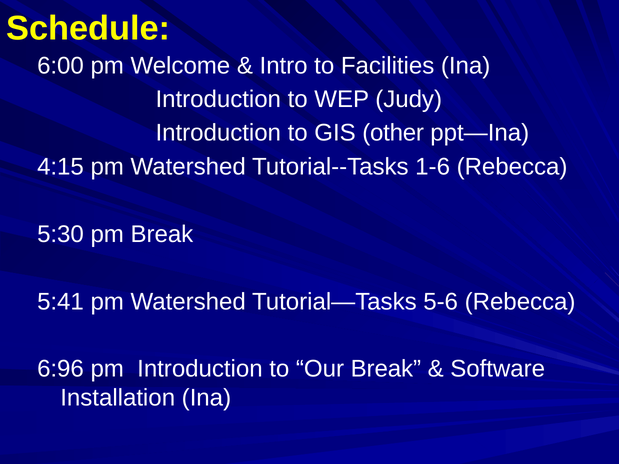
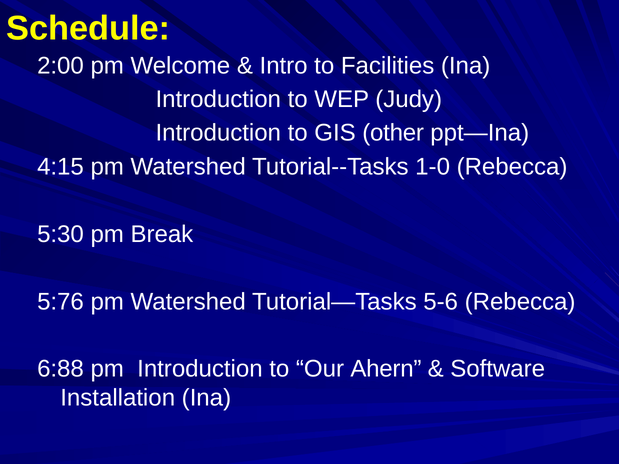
6:00: 6:00 -> 2:00 (61, 66)
1-6: 1-6 -> 1-0 (433, 167)
5:41: 5:41 -> 5:76 (61, 302)
6:96: 6:96 -> 6:88 (61, 369)
Our Break: Break -> Ahern (386, 369)
